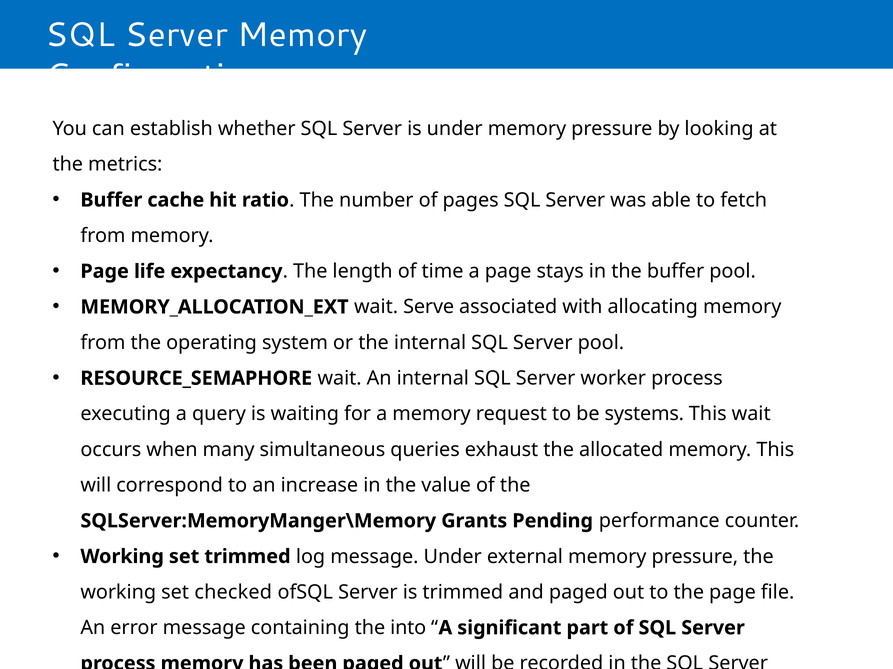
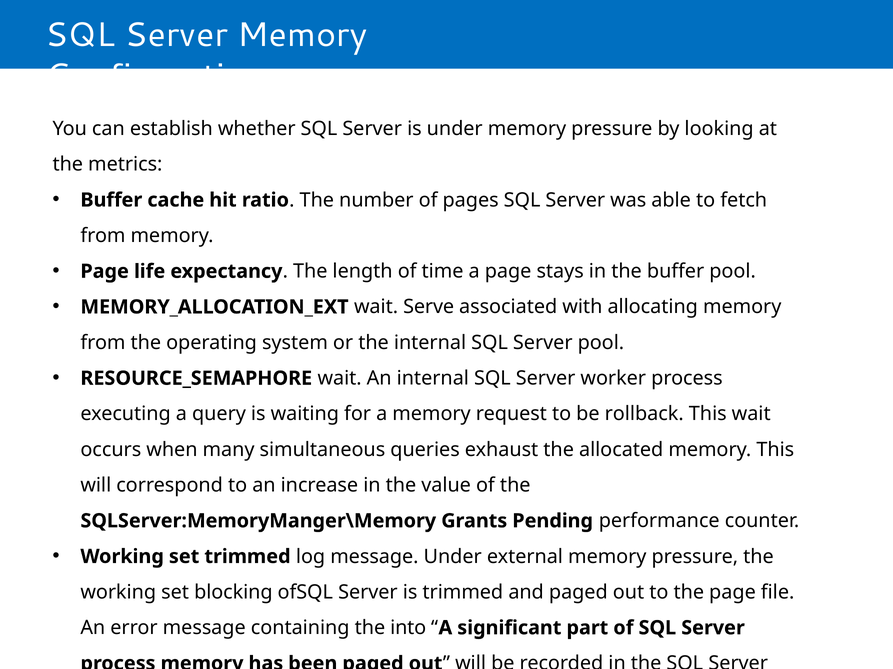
systems: systems -> rollback (644, 414)
checked: checked -> blocking (233, 593)
